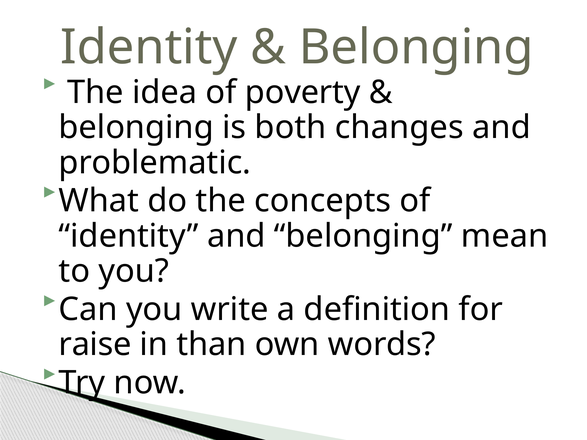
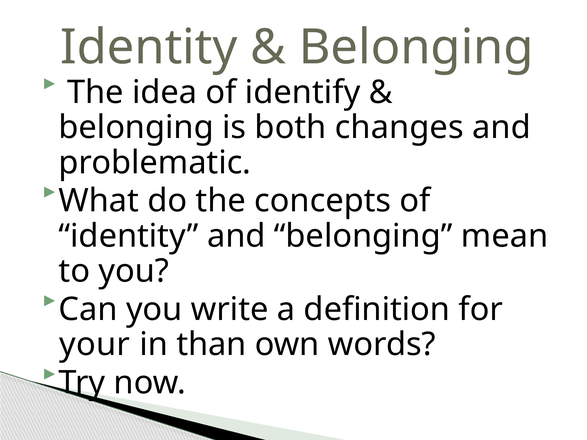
poverty: poverty -> identify (303, 92)
raise: raise -> your (95, 345)
